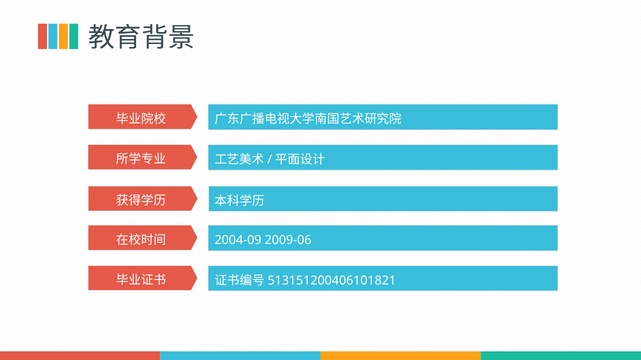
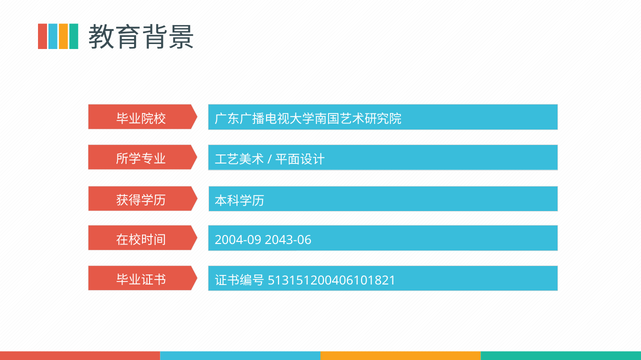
2009-06: 2009-06 -> 2043-06 (288, 241)
